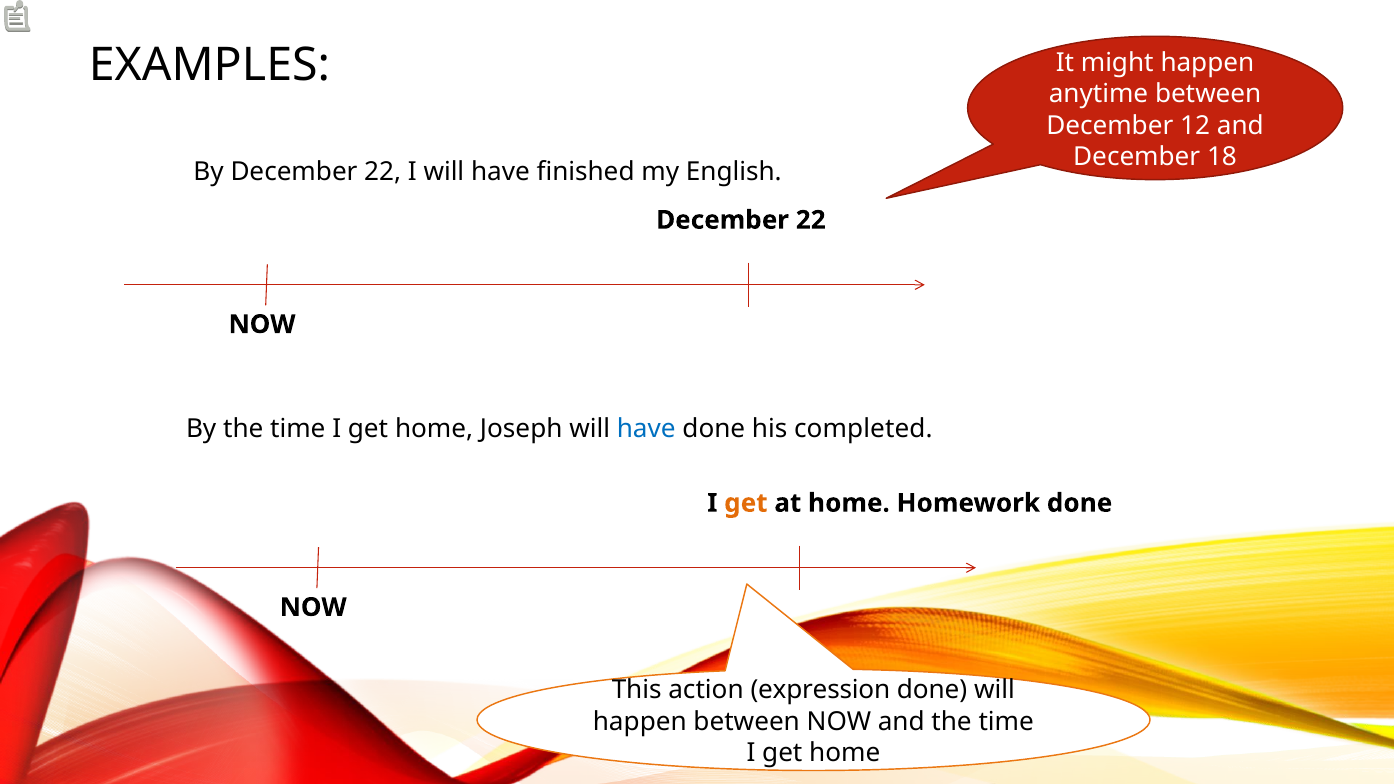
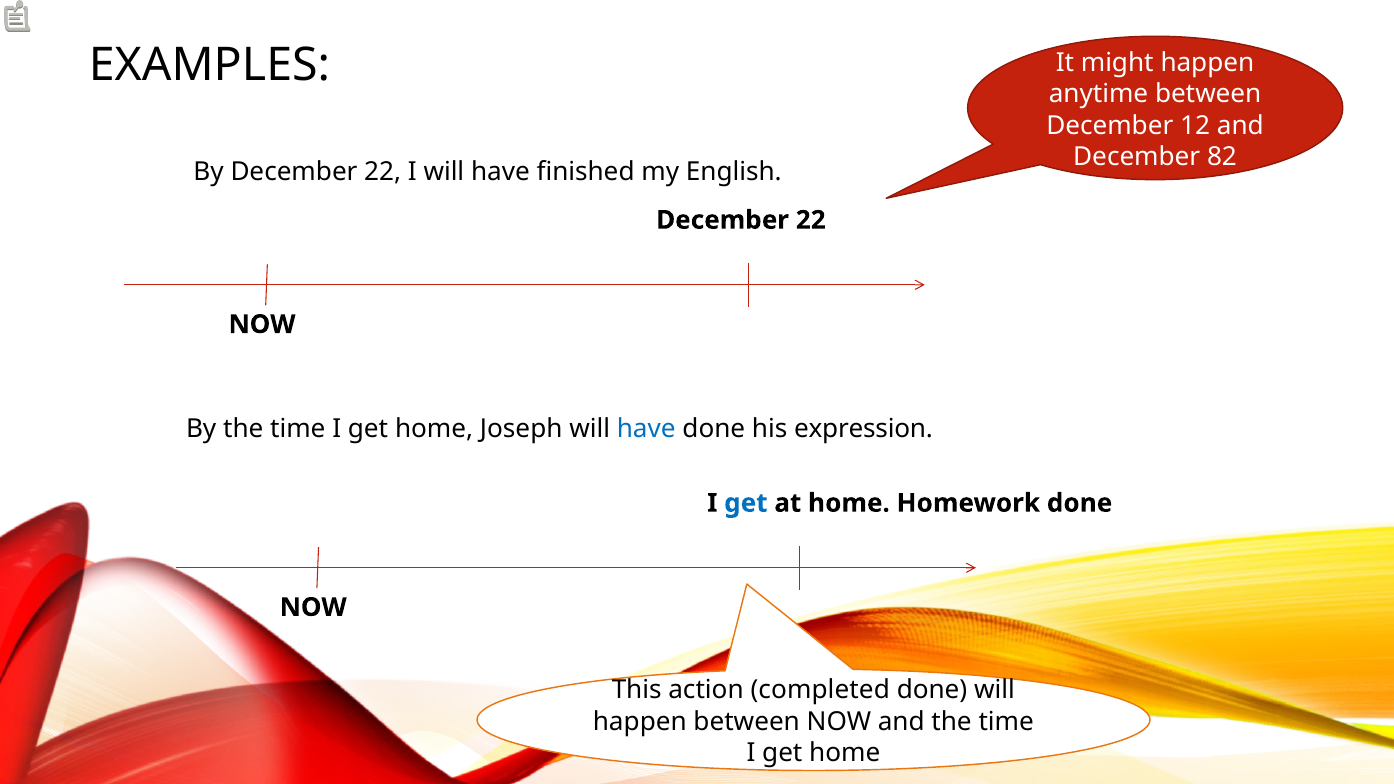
18: 18 -> 82 (1222, 157)
completed: completed -> expression (863, 429)
get colour: orange -> blue (746, 503)
expression: expression -> completed (820, 690)
